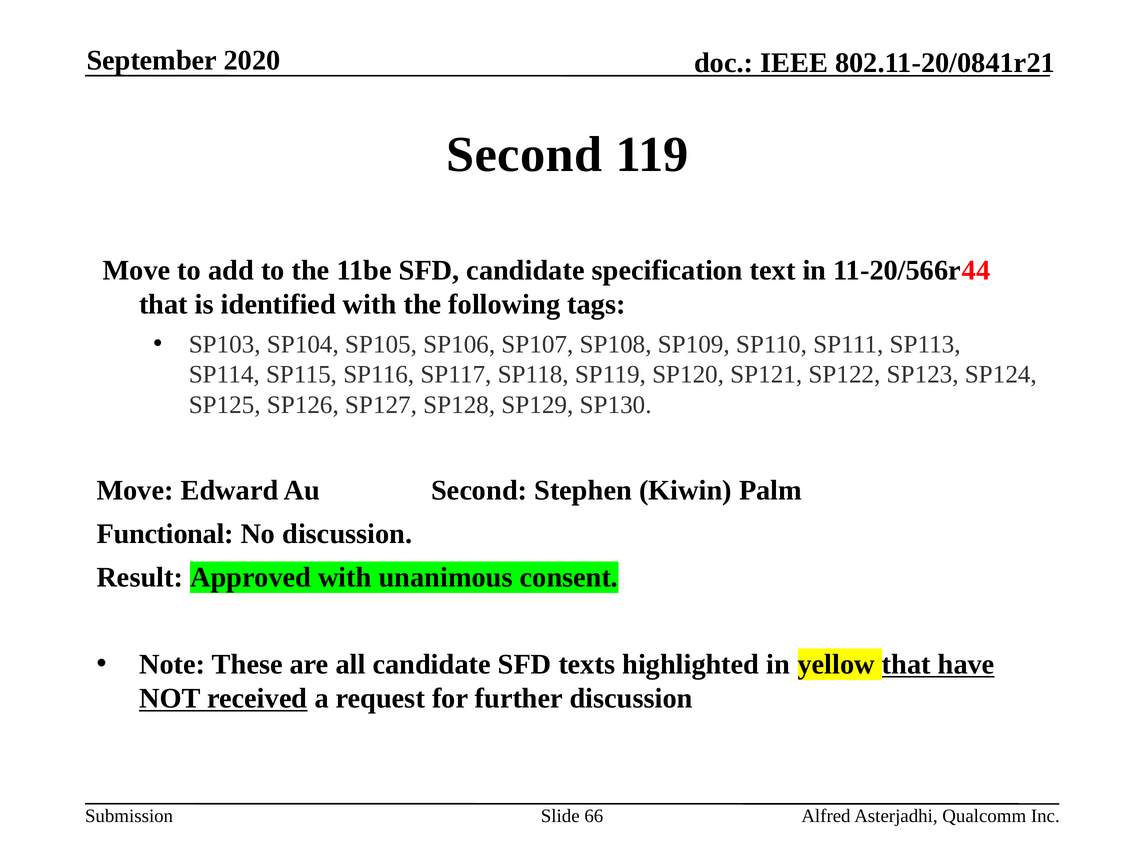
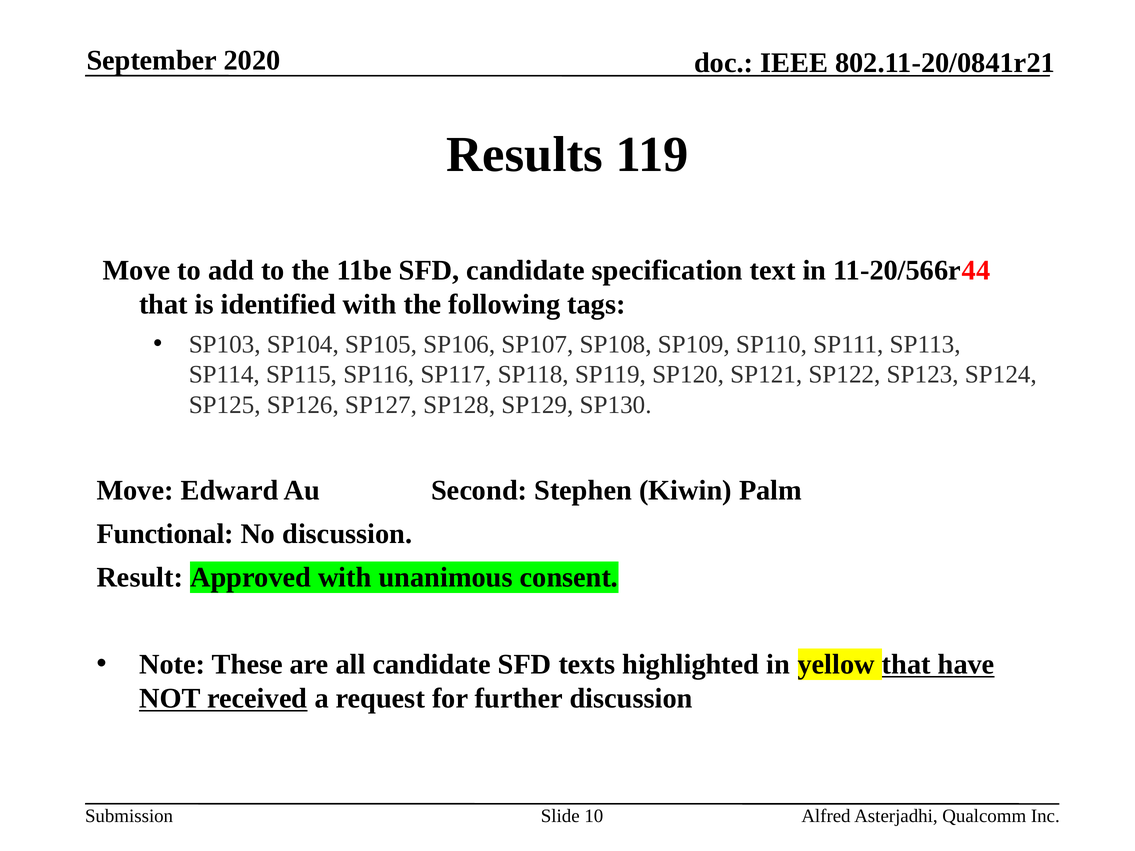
Second: Second -> Results (524, 155)
66: 66 -> 10 (594, 816)
